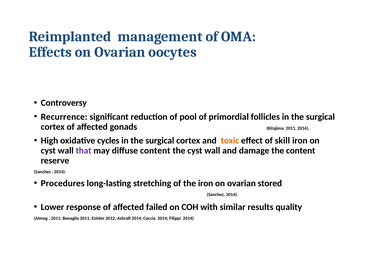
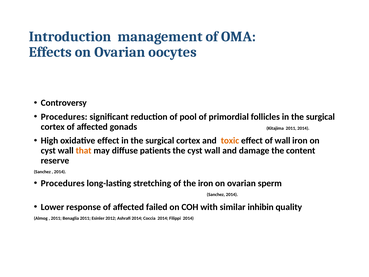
Reimplanted: Reimplanted -> Introduction (70, 37)
Recurrence: Recurrence -> Procedures (64, 117)
oxidative cycles: cycles -> effect (108, 140)
of skill: skill -> wall (283, 140)
that colour: purple -> orange (84, 150)
diffuse content: content -> patients (155, 150)
stored: stored -> sperm (270, 183)
results: results -> inhibin (261, 207)
